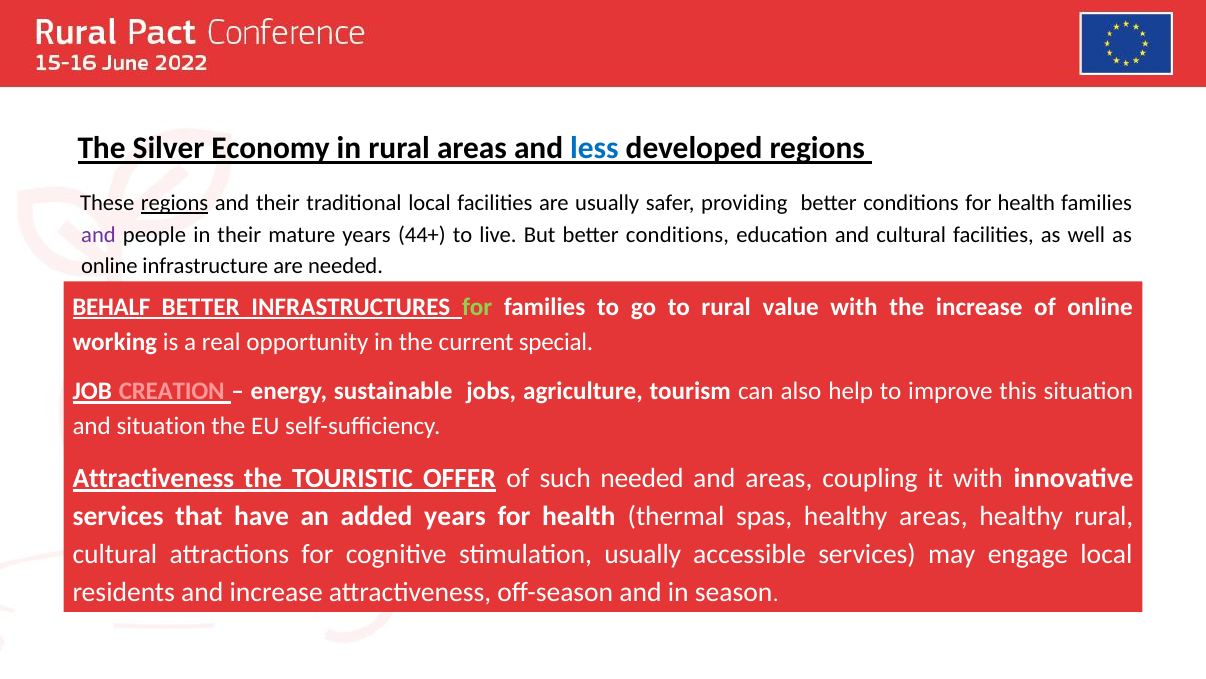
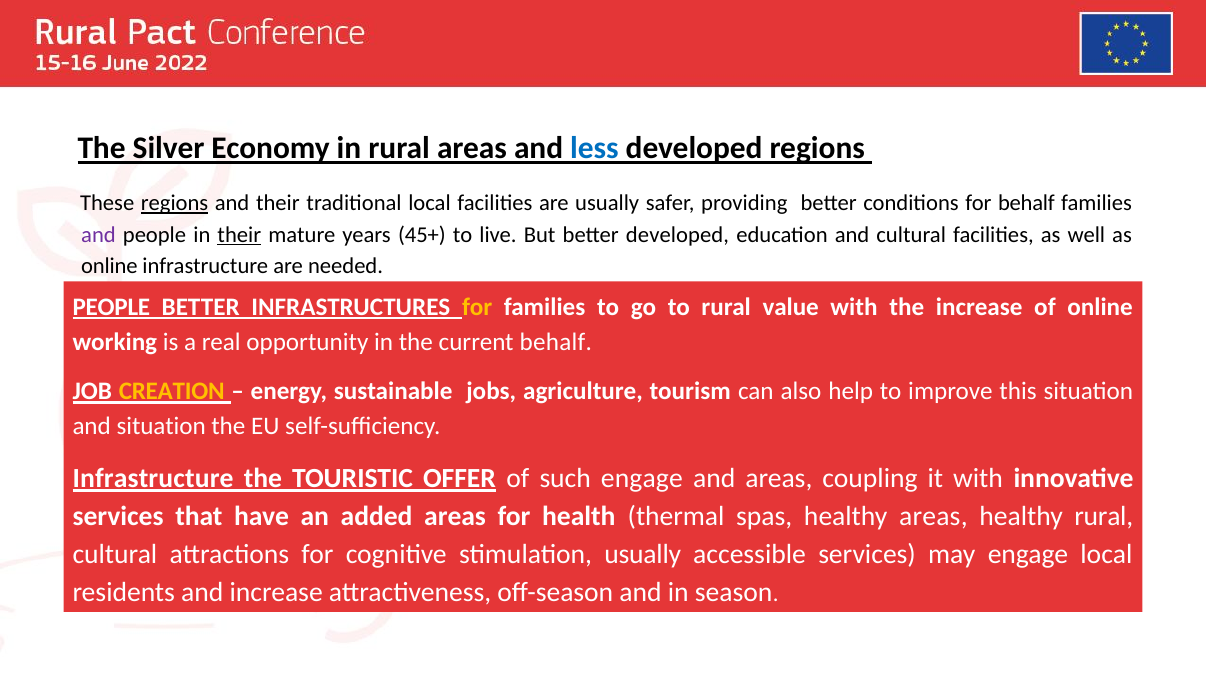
conditions for health: health -> behalf (1026, 203)
their underline: none -> present (239, 234)
44+: 44+ -> 45+ (422, 234)
But better conditions: conditions -> developed (677, 234)
BEHALF: BEHALF -> PEOPLE (111, 307)
for colour: light green -> yellow (477, 307)
current special: special -> behalf (556, 342)
CREATION colour: pink -> yellow (172, 391)
Attractiveness: Attractiveness -> Infrastructure (153, 478)
such needed: needed -> engage (642, 478)
added years: years -> areas (455, 516)
